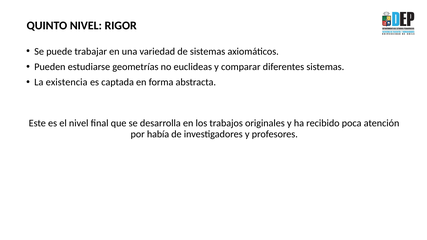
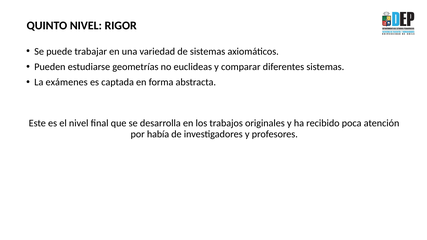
existencia: existencia -> exámenes (67, 82)
